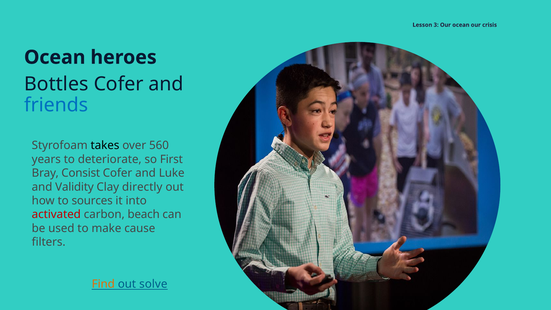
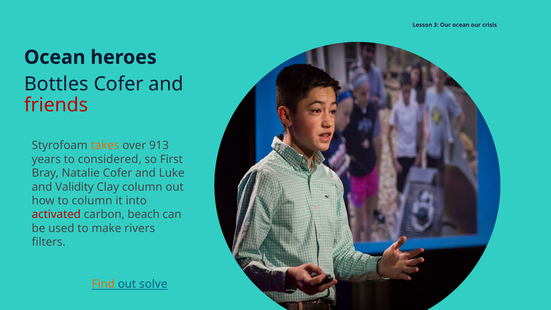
friends colour: blue -> red (56, 105)
takes colour: black -> orange (105, 145)
560: 560 -> 913 (159, 145)
deteriorate: deteriorate -> considered (110, 159)
Consist: Consist -> Natalie (81, 173)
Clay directly: directly -> column (142, 187)
to sources: sources -> column (92, 201)
cause: cause -> rivers (140, 228)
